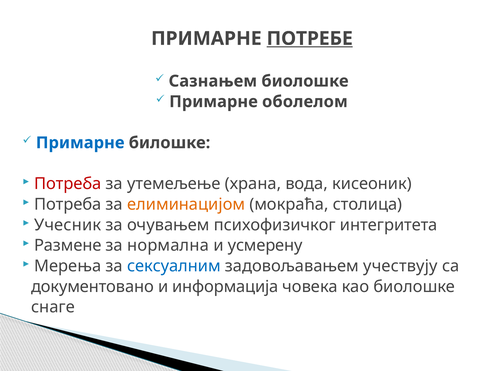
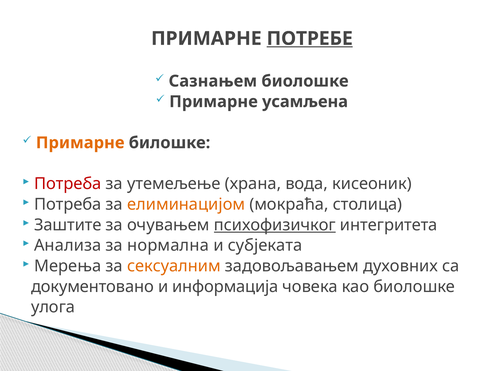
оболелом: оболелом -> усамљена (305, 102)
Примарне colour: blue -> orange (80, 143)
Учесник: Учесник -> Заштите (68, 225)
психофизичког underline: none -> present (275, 225)
Размене: Размене -> Анализа (68, 245)
усмерену: усмерену -> субјеката (265, 245)
сексуалним colour: blue -> orange (174, 266)
учествују: учествују -> духовних (400, 266)
снаге: снаге -> улога (53, 307)
